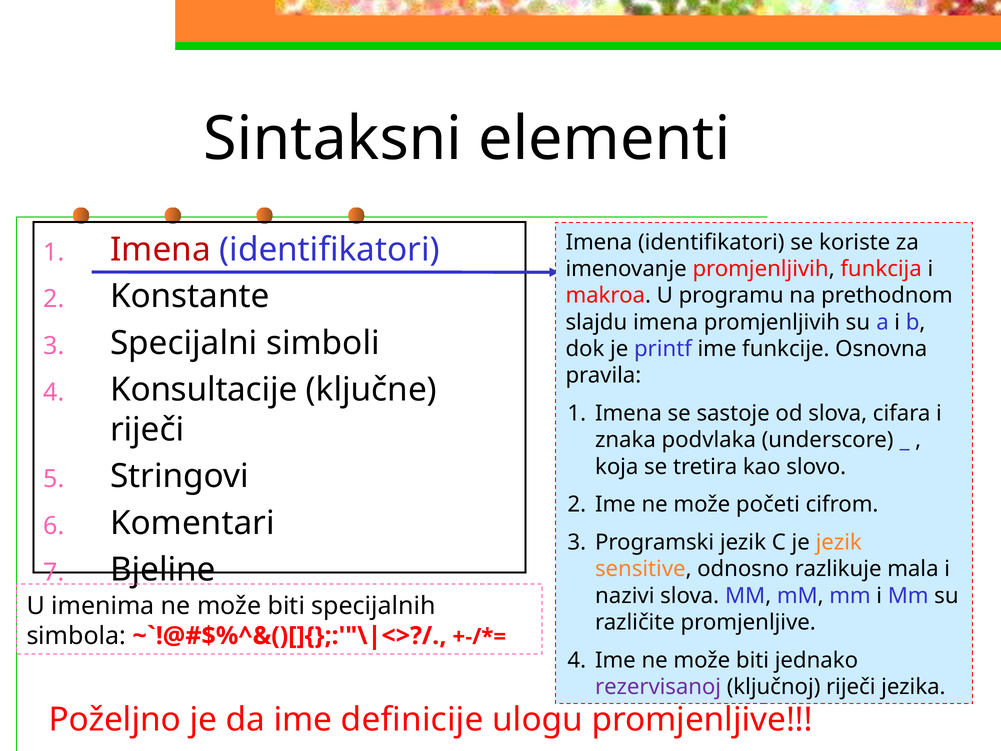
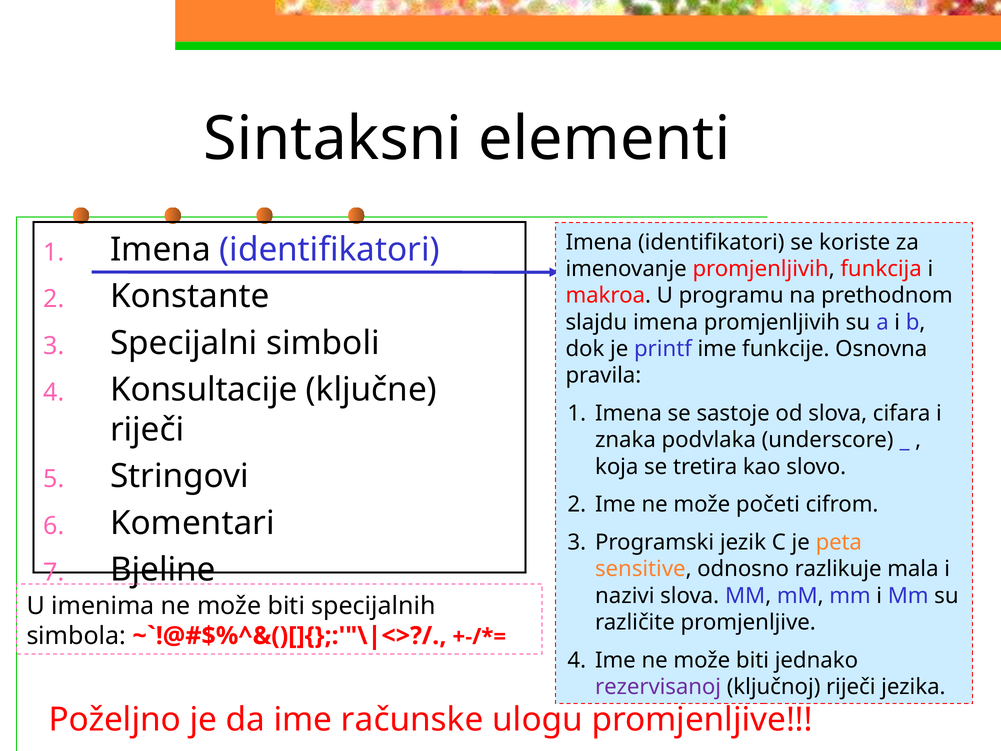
Imena colour: red -> black (160, 249)
je jezik: jezik -> peta (839, 542)
definicije: definicije -> računske (412, 720)
